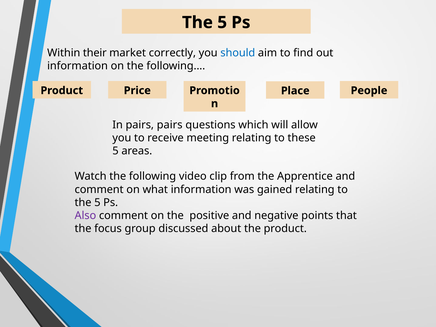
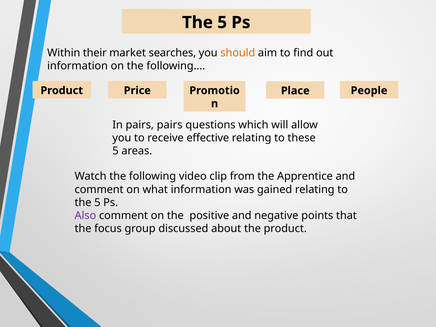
correctly: correctly -> searches (172, 53)
should colour: blue -> orange (238, 53)
meeting: meeting -> effective (208, 138)
